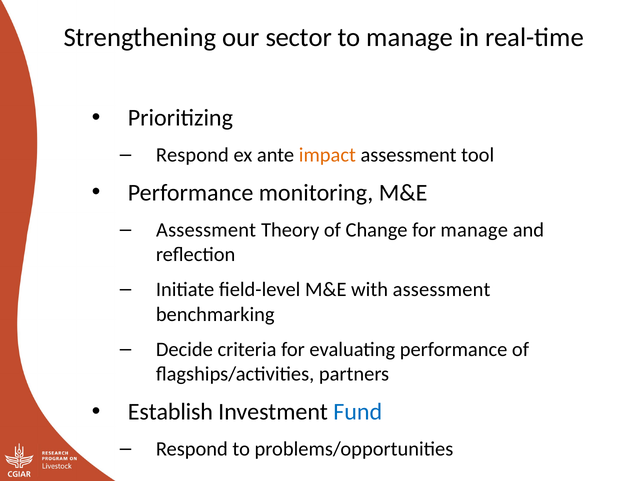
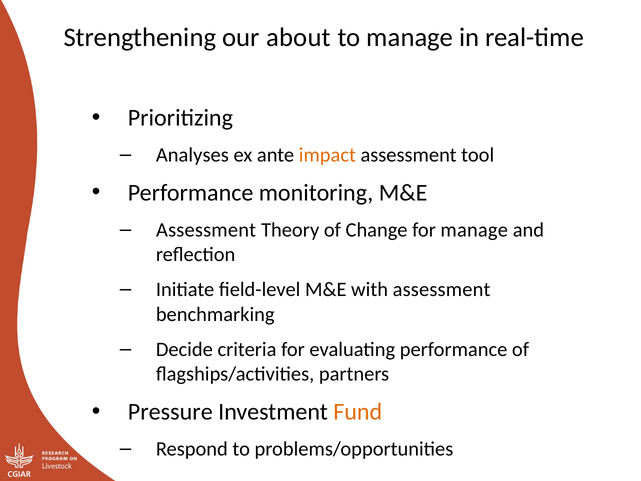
sector: sector -> about (298, 38)
Respond: Respond -> Analyses (192, 155)
Establish: Establish -> Pressure (170, 412)
Fund colour: blue -> orange (358, 412)
